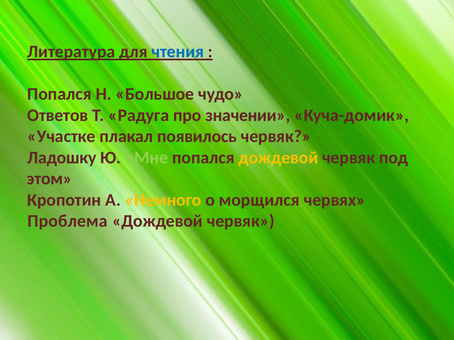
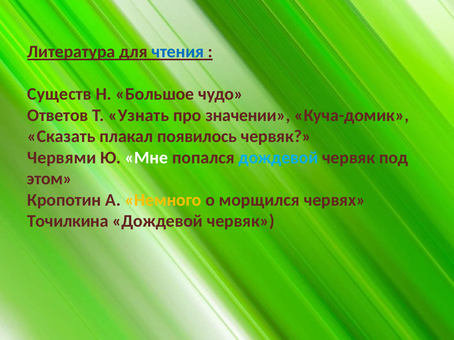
Попался: Попался -> Существ (59, 94)
Радуга: Радуга -> Узнать (139, 115)
Участке: Участке -> Сказать (61, 137)
Ладошку: Ладошку -> Червями (62, 158)
Мне colour: light green -> white (146, 158)
дождевой colour: yellow -> light blue (278, 158)
Проблема: Проблема -> Точилкина (68, 221)
